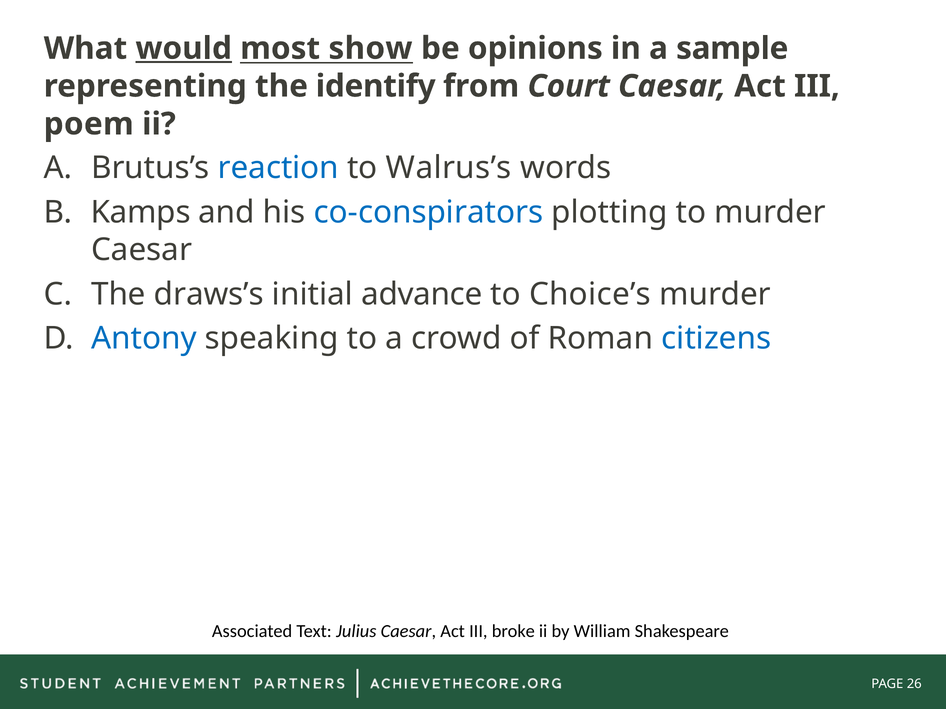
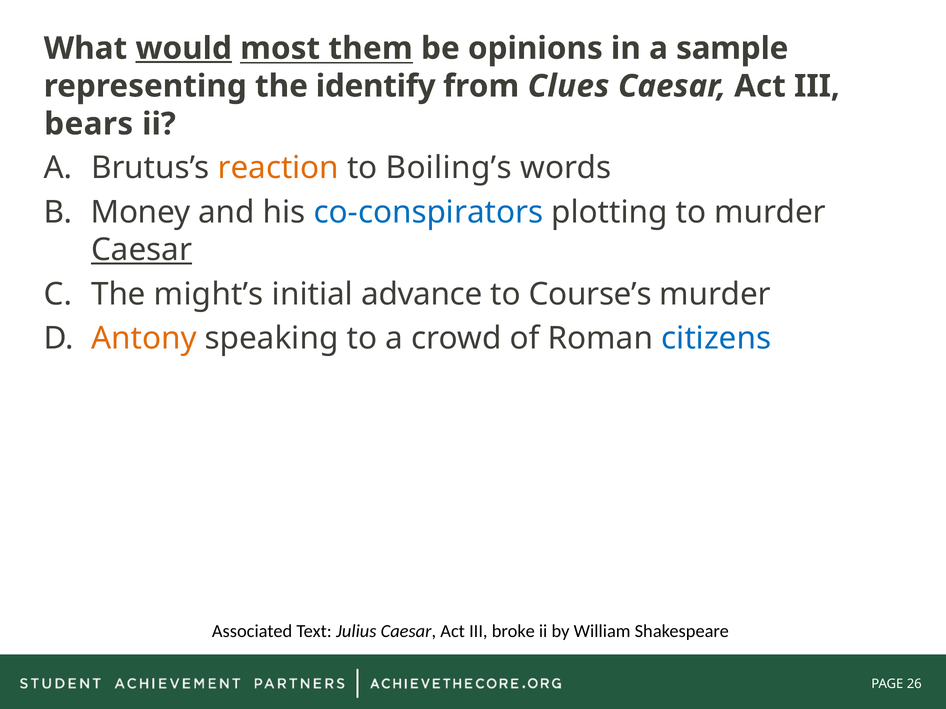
show: show -> them (370, 48)
Court: Court -> Clues (568, 86)
poem: poem -> bears (89, 124)
reaction colour: blue -> orange (278, 168)
Walrus’s: Walrus’s -> Boiling’s (449, 168)
Kamps: Kamps -> Money (141, 212)
Caesar underline: none -> present (142, 250)
draws’s: draws’s -> might’s (209, 294)
Choice’s: Choice’s -> Course’s (590, 294)
Antony colour: blue -> orange (144, 338)
